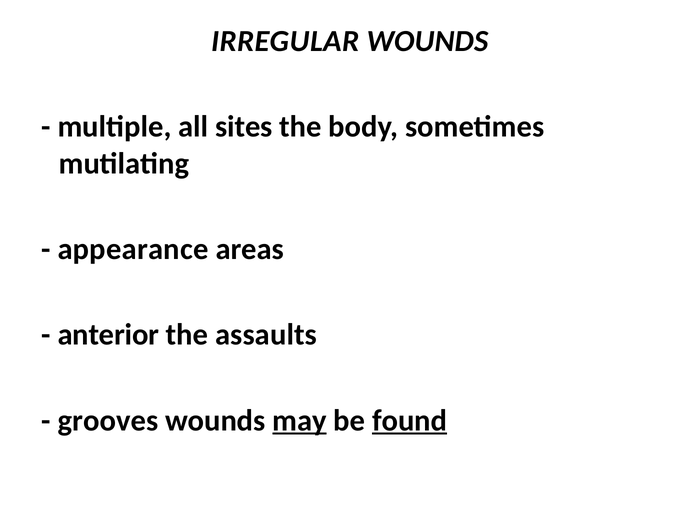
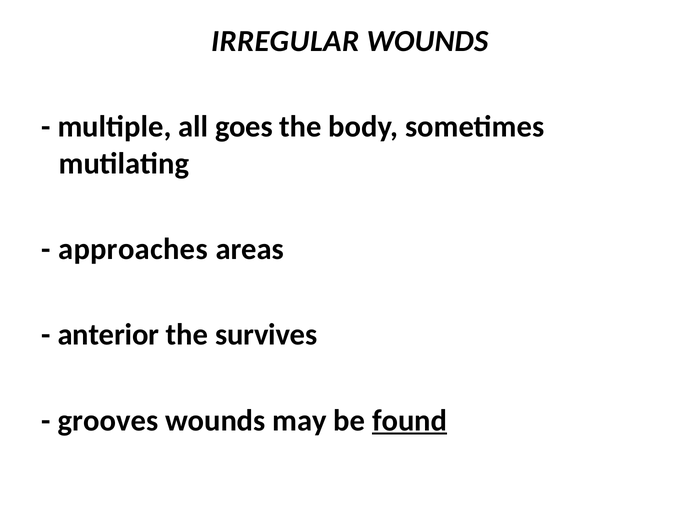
sites: sites -> goes (244, 127)
appearance: appearance -> approaches (133, 249)
assaults: assaults -> survives (266, 335)
may underline: present -> none (299, 420)
